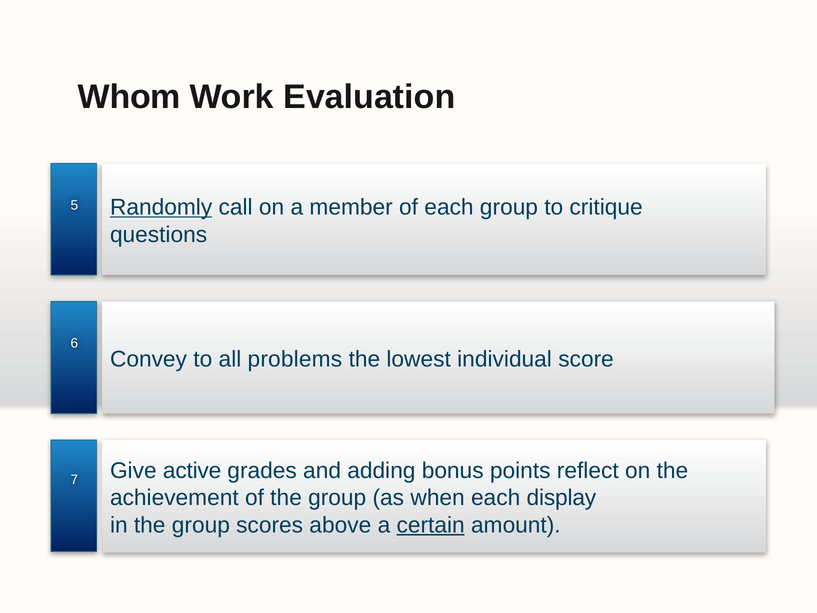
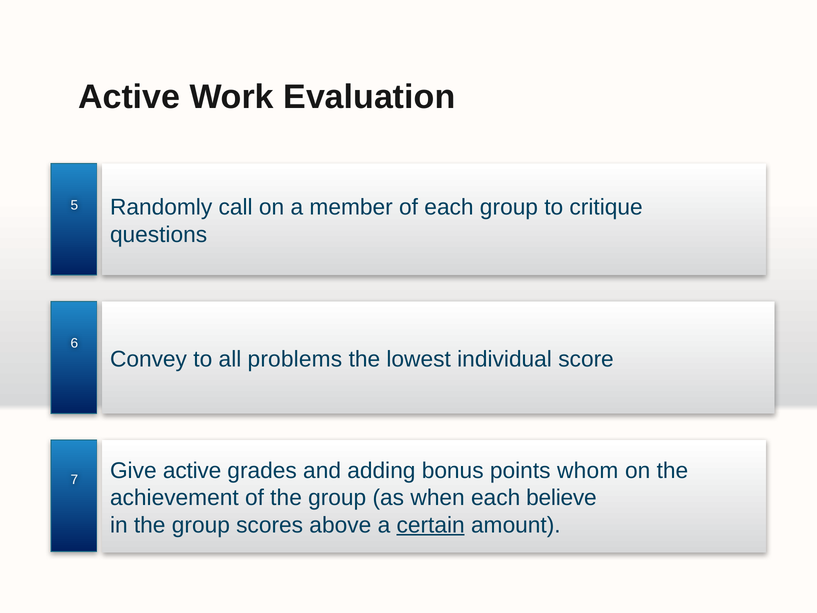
Whom: Whom -> Active (129, 97)
Randomly underline: present -> none (161, 207)
reflect: reflect -> whom (588, 470)
display: display -> believe (561, 498)
